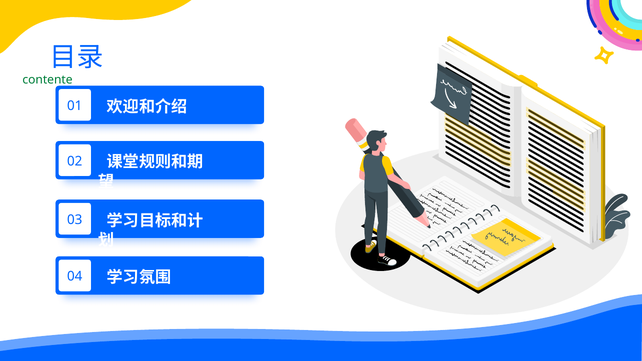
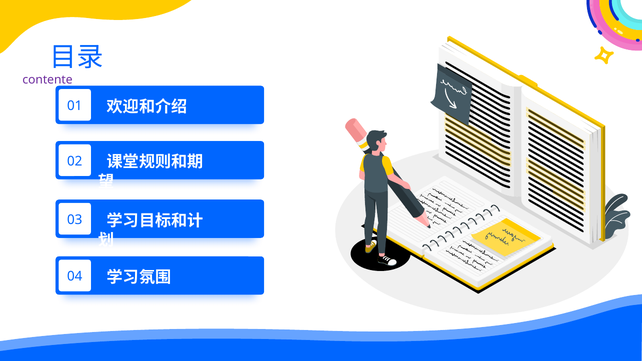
contente colour: green -> purple (47, 80)
